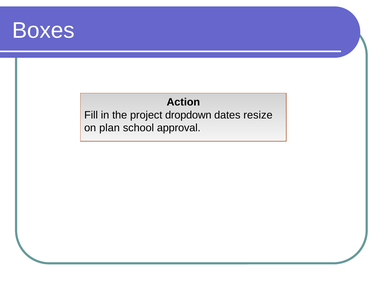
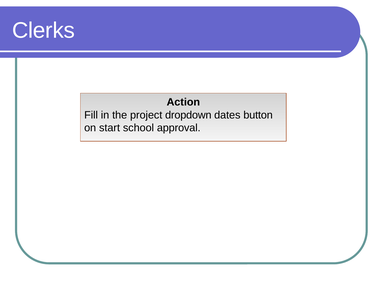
Boxes: Boxes -> Clerks (43, 31)
resize: resize -> button (258, 115)
plan: plan -> start (110, 128)
